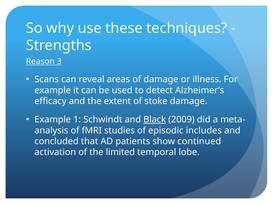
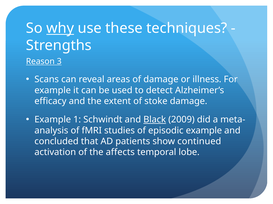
why underline: none -> present (60, 28)
episodic includes: includes -> example (204, 131)
limited: limited -> affects (120, 153)
